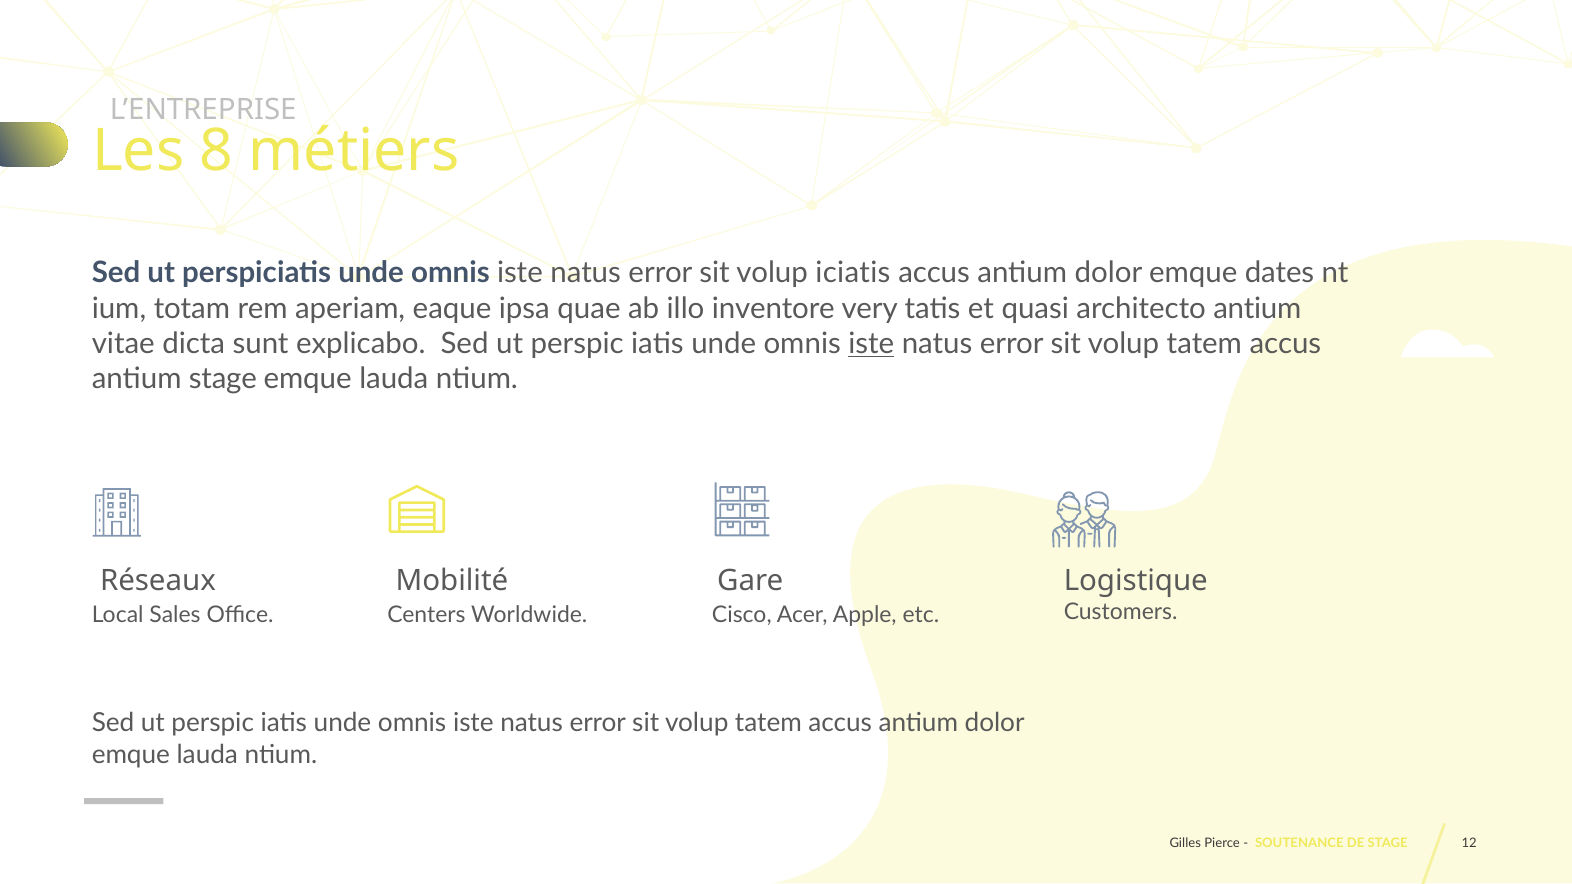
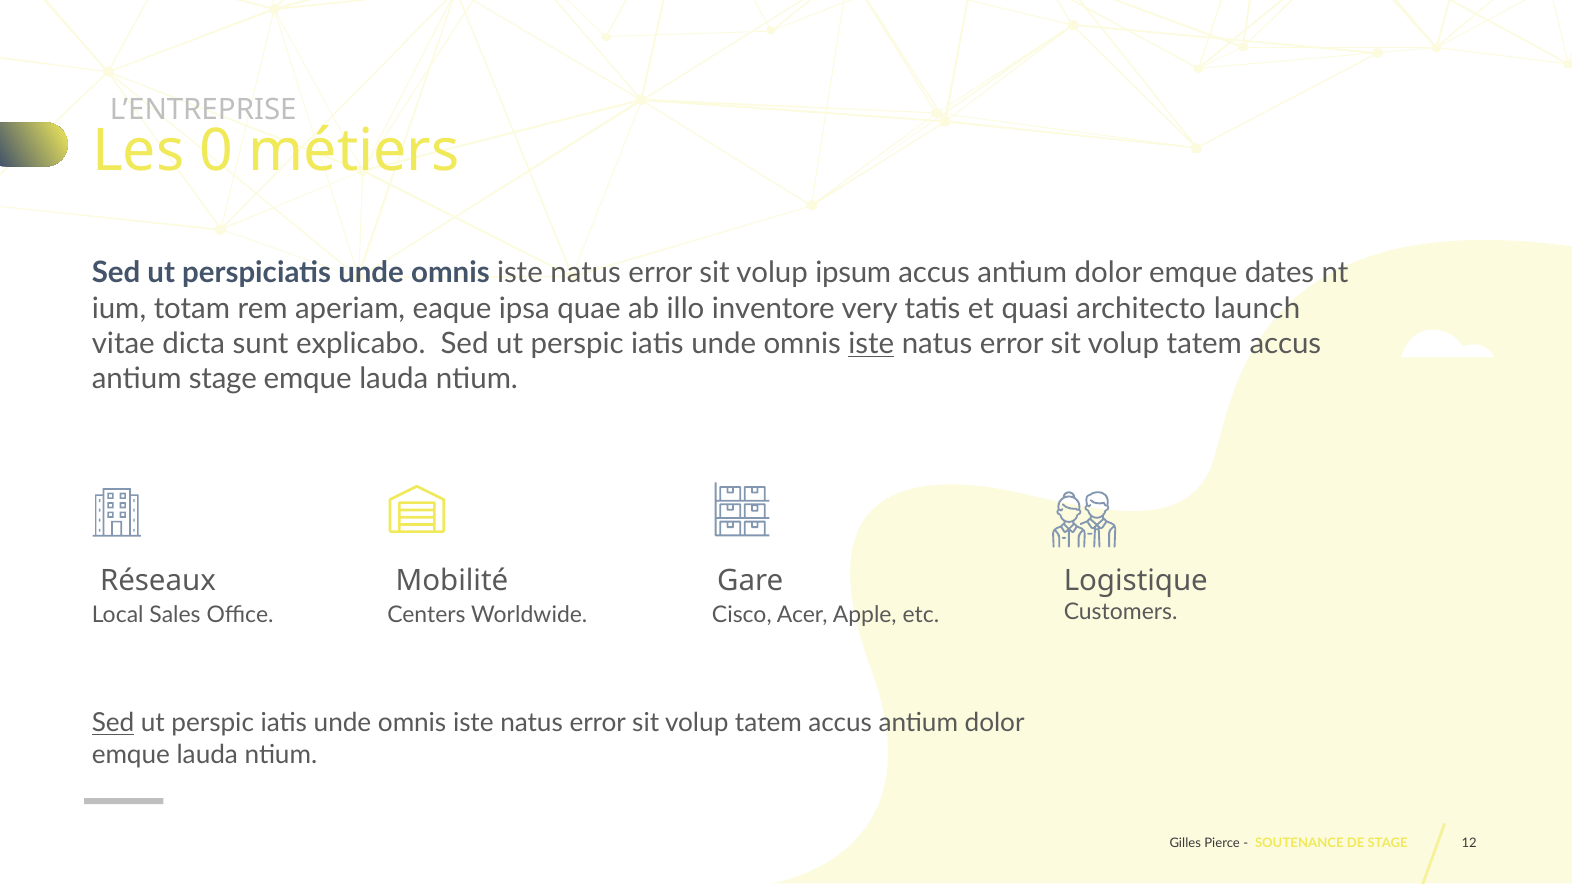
8: 8 -> 0 (217, 151)
iciatis: iciatis -> ipsum (853, 273)
architecto antium: antium -> launch (1257, 308)
Sed underline: none -> present (113, 723)
